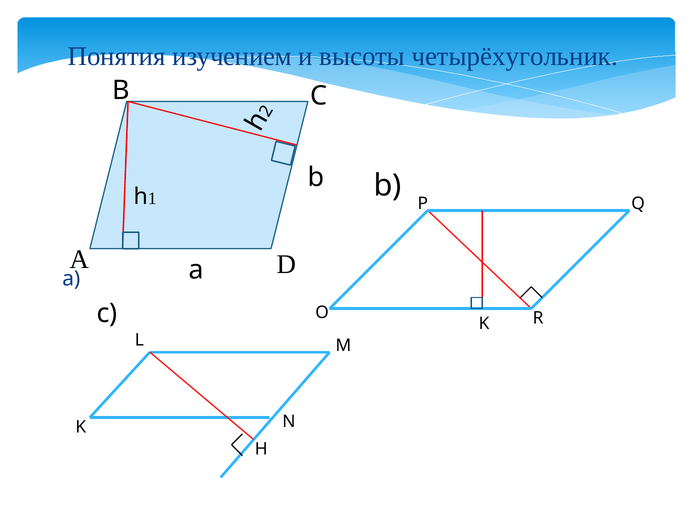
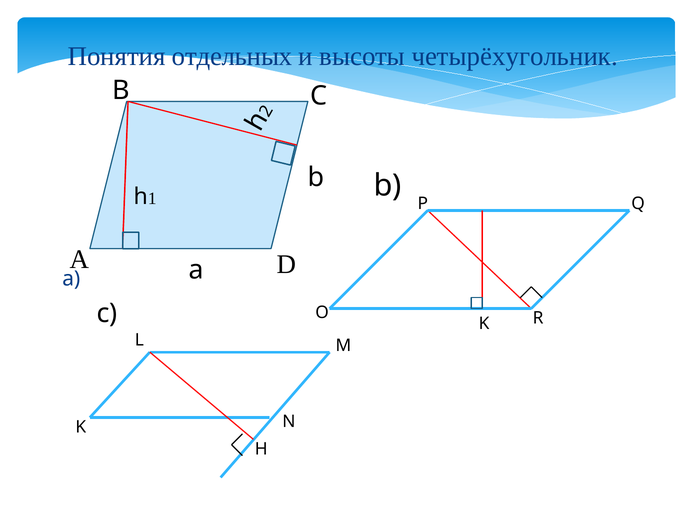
изучением: изучением -> отдельных (232, 56)
